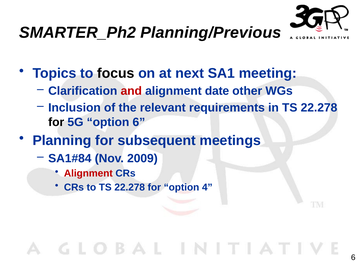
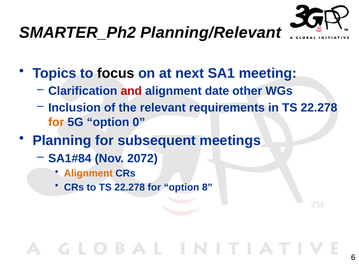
Planning/Previous: Planning/Previous -> Planning/Relevant (211, 33)
for colour: black -> orange (56, 122)
option 6: 6 -> 0 (139, 122)
2009: 2009 -> 2072 (142, 158)
Alignment colour: red -> orange (88, 174)
4: 4 -> 8 (207, 187)
